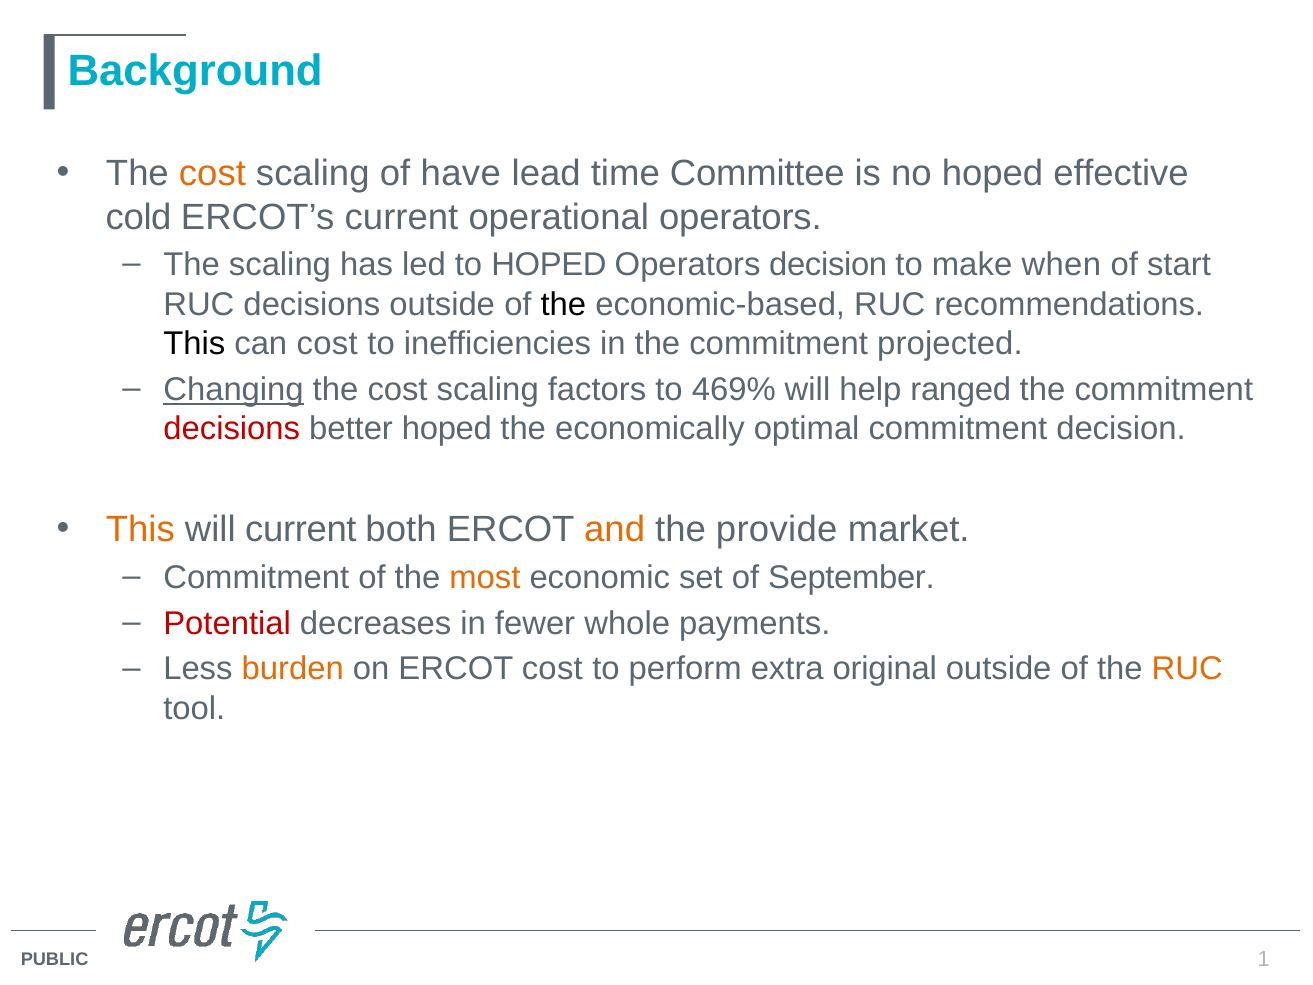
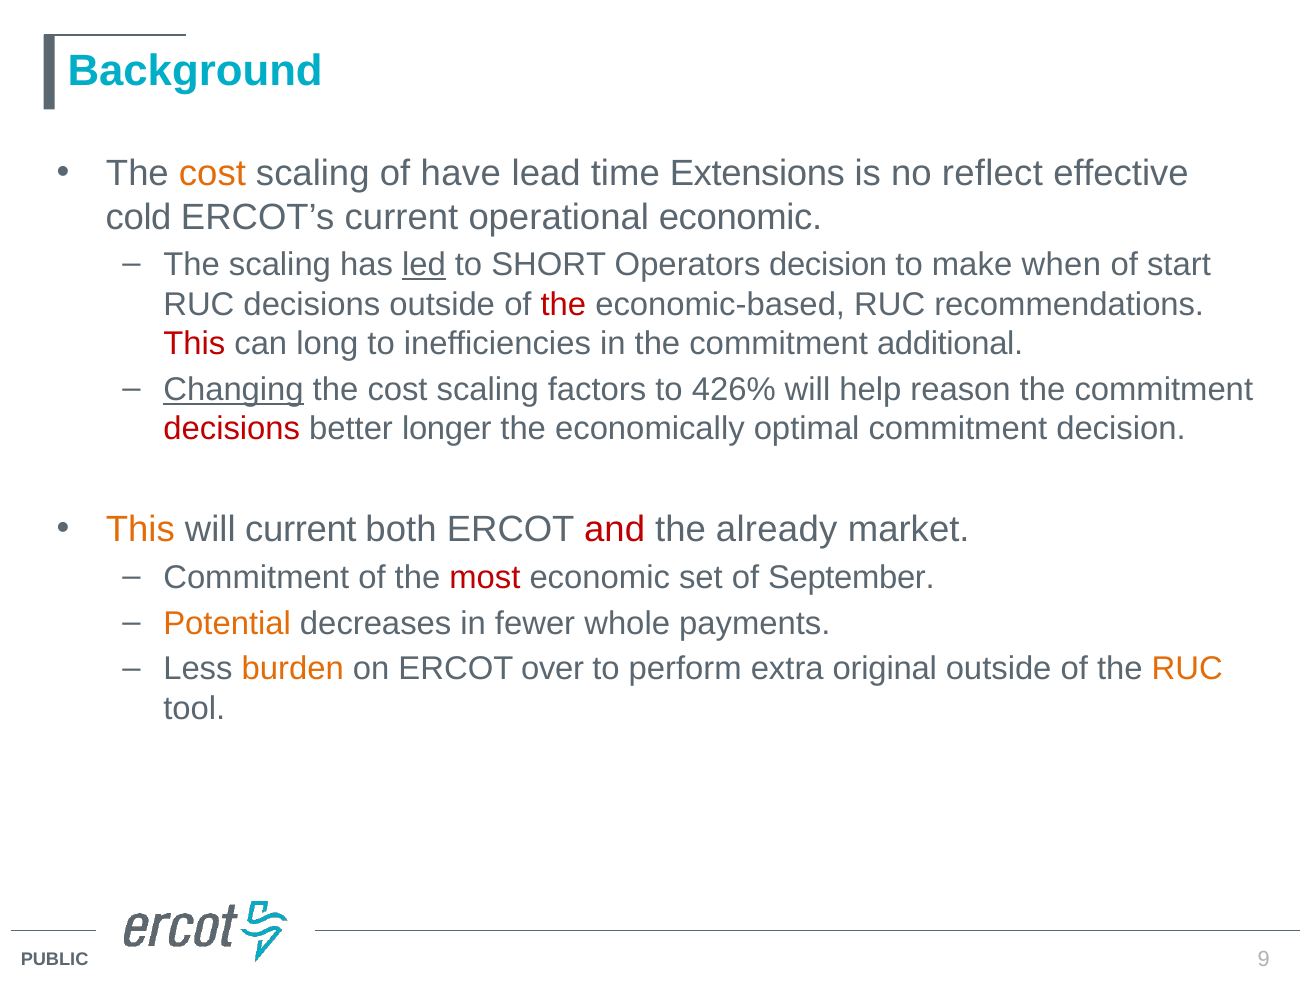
Committee: Committee -> Extensions (757, 173)
no hoped: hoped -> reflect (992, 173)
operational operators: operators -> economic (740, 217)
led underline: none -> present (424, 265)
to HOPED: HOPED -> SHORT (549, 265)
the colour: black -> red (563, 304)
This colour: black -> red (194, 344)
can cost: cost -> long (327, 344)
projected: projected -> additional (950, 344)
469%: 469% -> 426% (734, 390)
ranged: ranged -> reason (961, 390)
better hoped: hoped -> longer (447, 429)
and colour: orange -> red (615, 529)
provide: provide -> already (777, 529)
most colour: orange -> red (485, 577)
Potential colour: red -> orange (227, 623)
ERCOT cost: cost -> over (553, 669)
1: 1 -> 9 (1264, 959)
